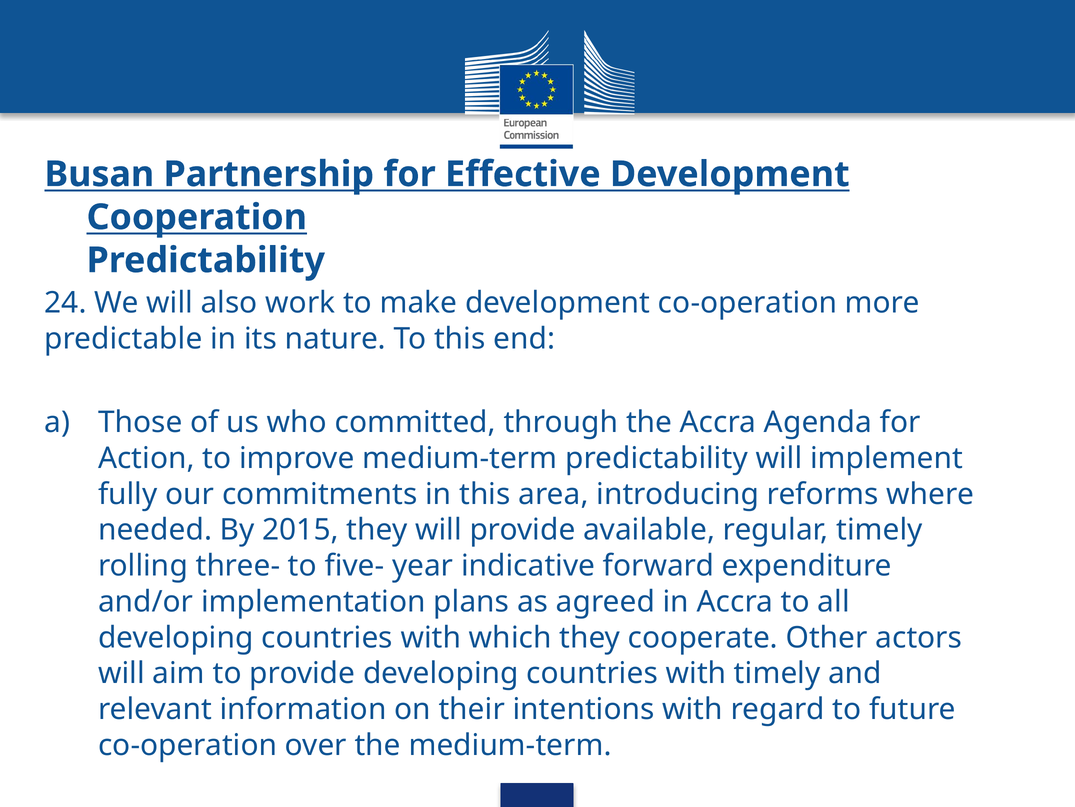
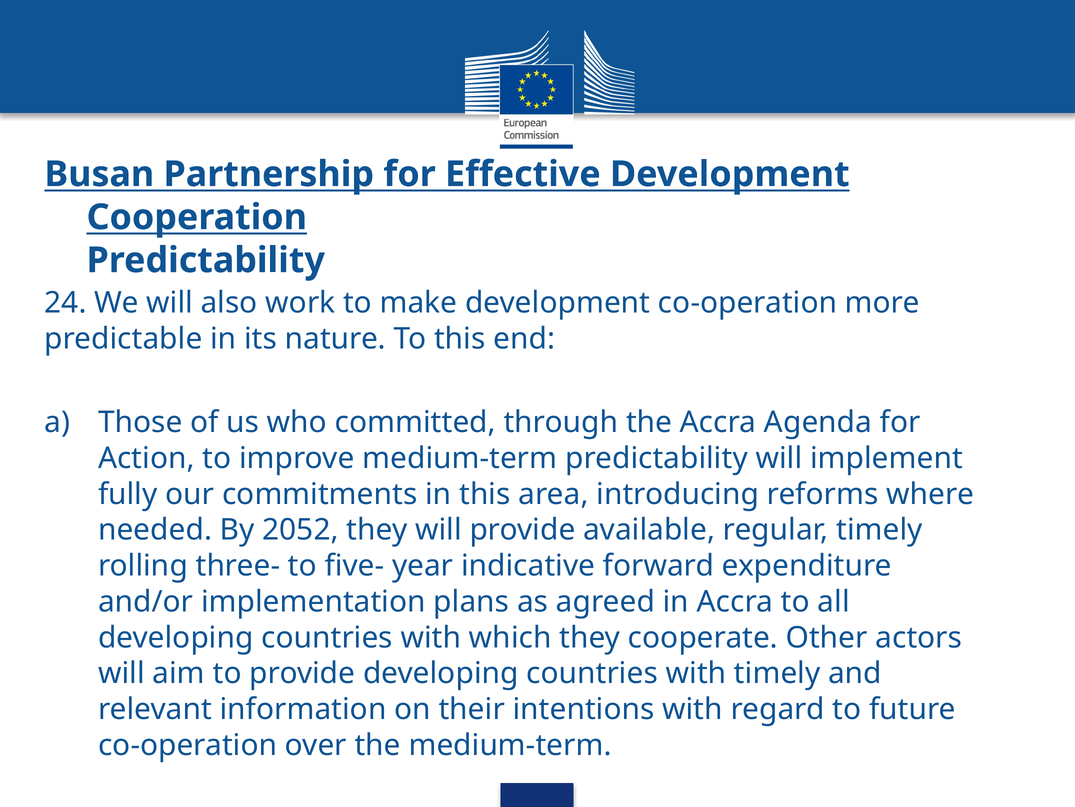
2015: 2015 -> 2052 (300, 530)
